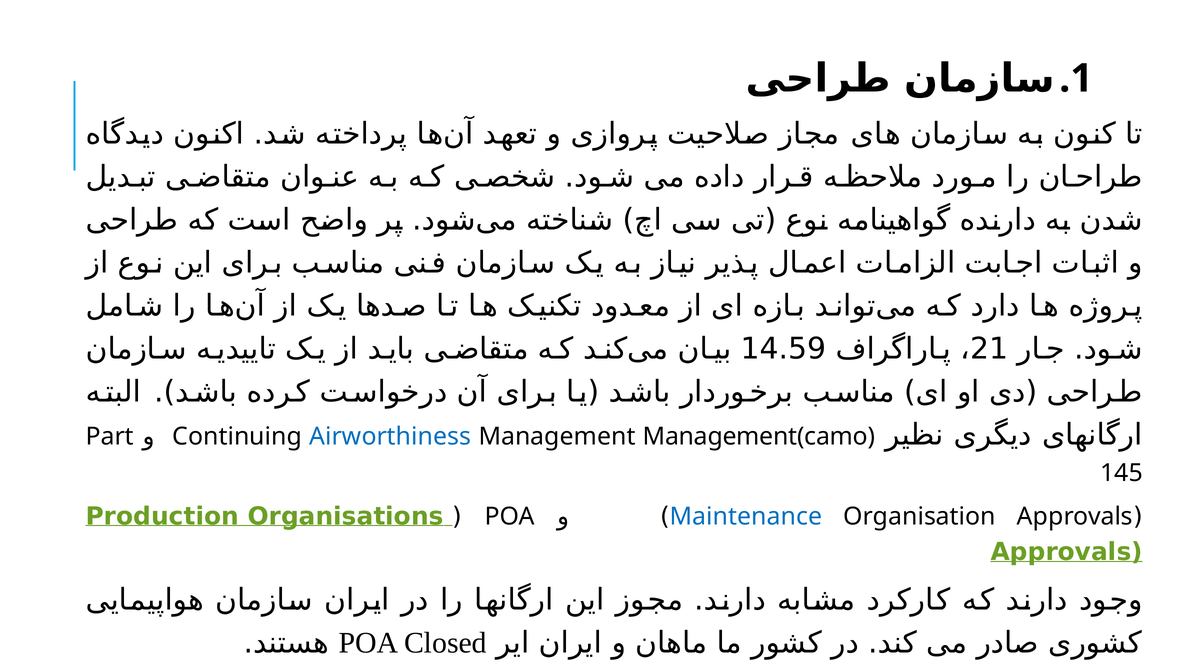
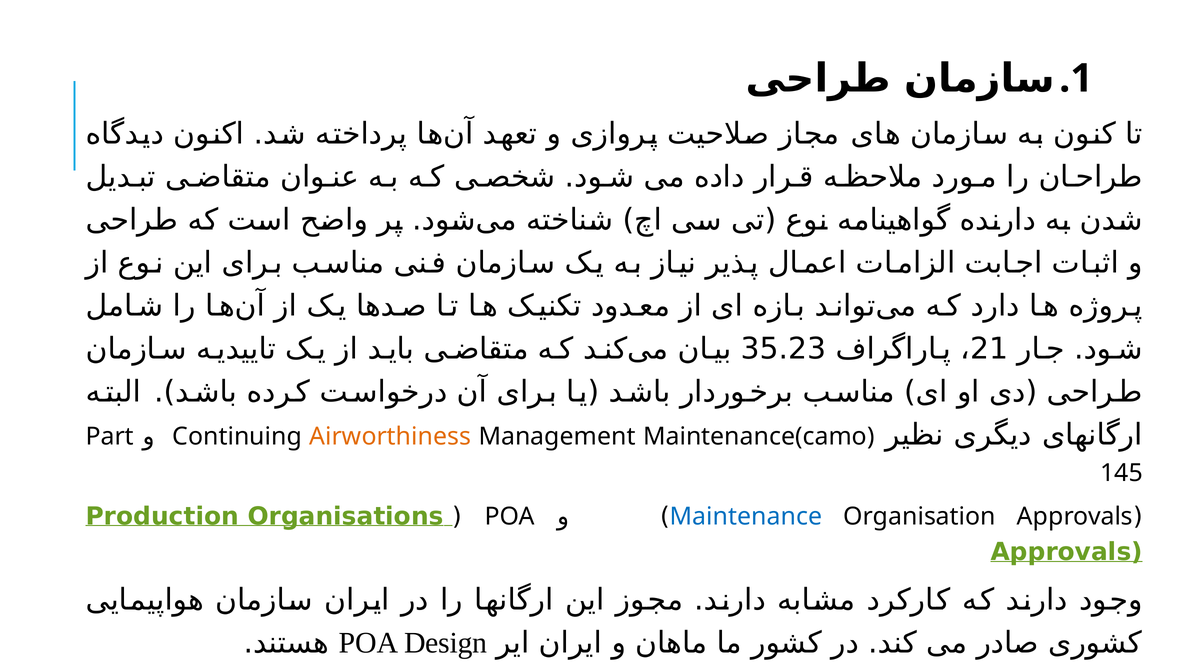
14.59: 14.59 -> 35.23 (784, 349)
Airworthiness colour: blue -> orange (390, 437)
Management(camo: Management(camo -> Maintenance(camo (759, 437)
POA Closed: Closed -> Design (446, 643)
